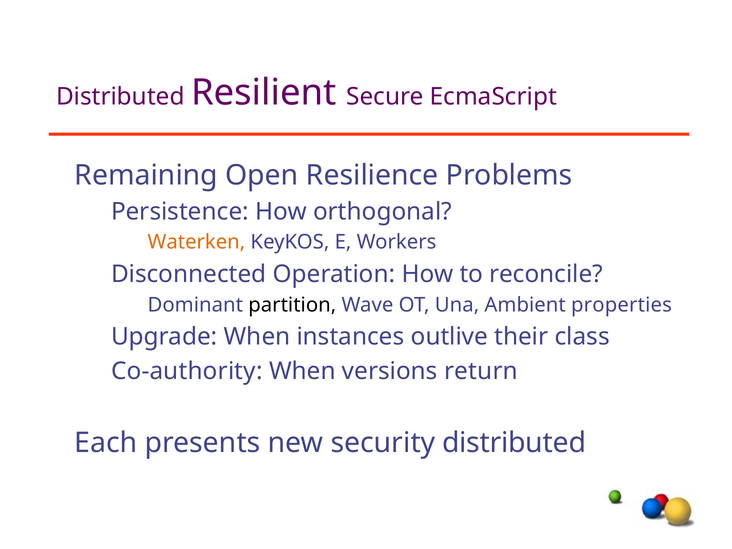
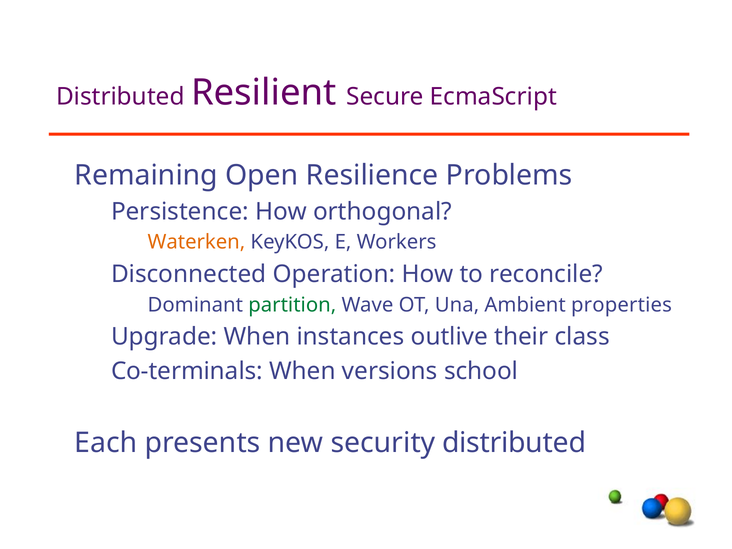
partition colour: black -> green (292, 305)
Co-authority: Co-authority -> Co-terminals (187, 371)
return: return -> school (481, 371)
